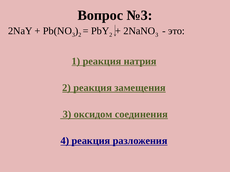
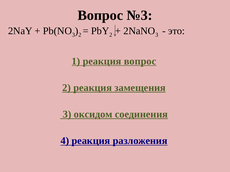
реакция натрия: натрия -> вопрос (140, 61)
